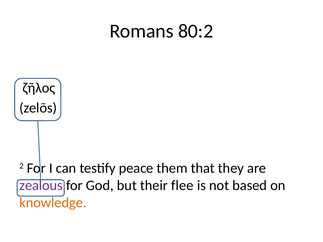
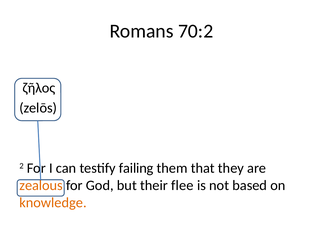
80:2: 80:2 -> 70:2 (196, 31)
peace: peace -> failing (136, 168)
zealous colour: purple -> orange (41, 186)
